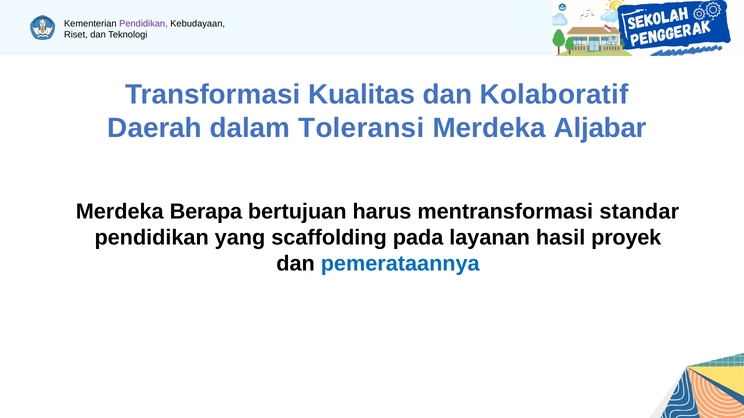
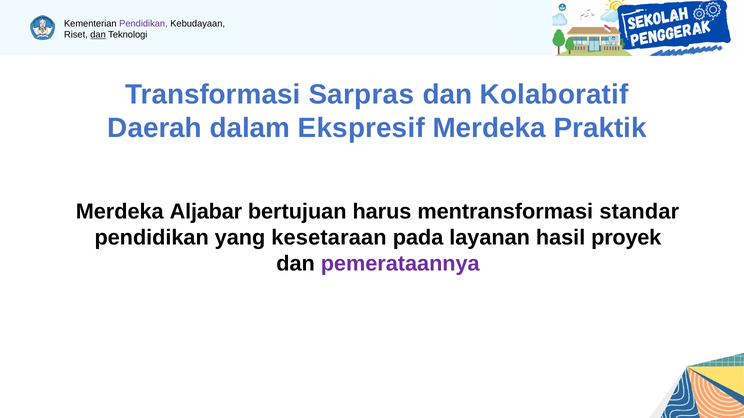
dan underline: none -> present (98, 35)
Kualitas: Kualitas -> Sarpras (361, 95)
Toleransi: Toleransi -> Ekspresif (361, 128)
Aljabar: Aljabar -> Praktik (600, 128)
Berapa: Berapa -> Aljabar (206, 212)
scaffolding: scaffolding -> kesetaraan (329, 238)
pemerataannya colour: blue -> purple (400, 264)
